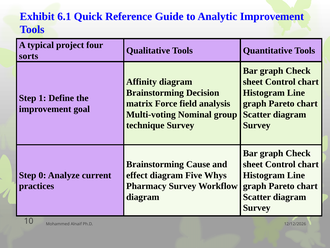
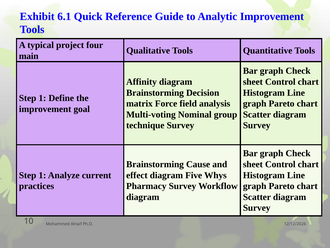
sorts: sorts -> main (29, 56)
0: 0 -> 1 (42, 175)
